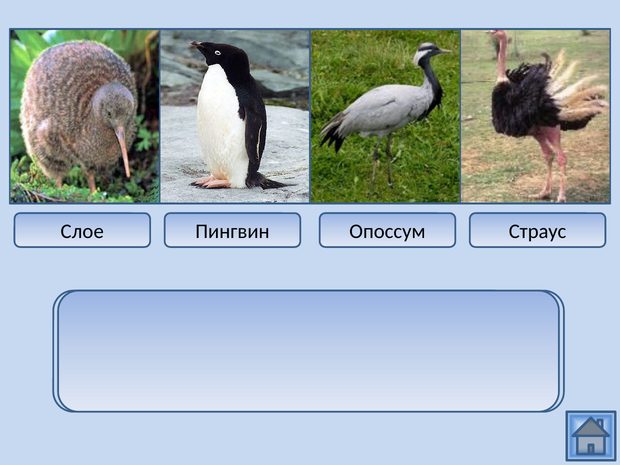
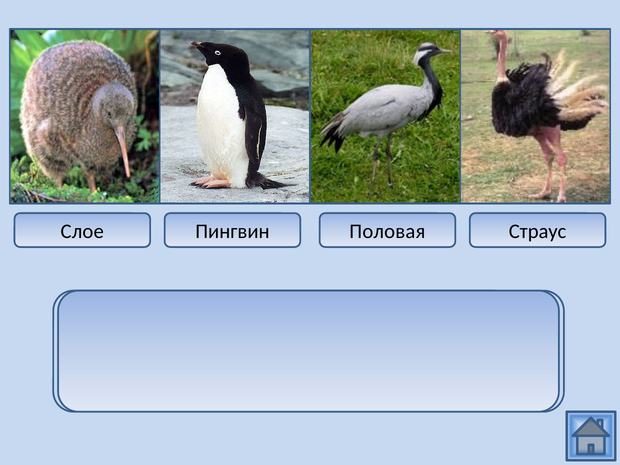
Опоссум: Опоссум -> Половая (387, 232)
